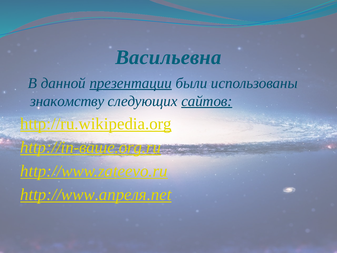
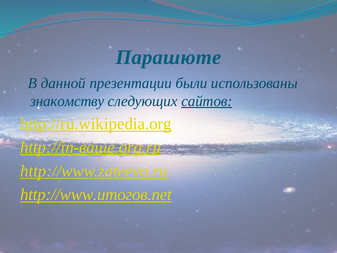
Васильевна: Васильевна -> Парашюте (168, 57)
презентации underline: present -> none (131, 83)
http://www.апреля.net: http://www.апреля.net -> http://www.итогов.net (96, 194)
